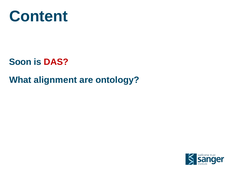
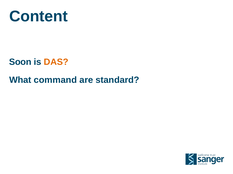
DAS colour: red -> orange (56, 62)
alignment: alignment -> command (55, 80)
ontology: ontology -> standard (117, 80)
